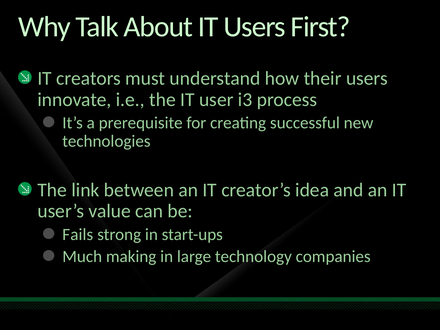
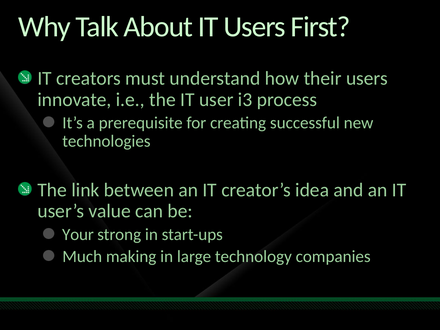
Fails: Fails -> Your (78, 234)
